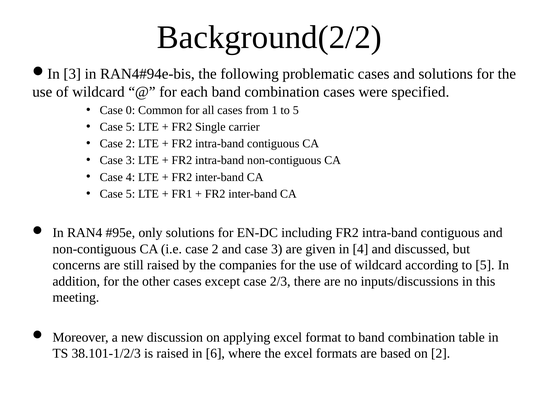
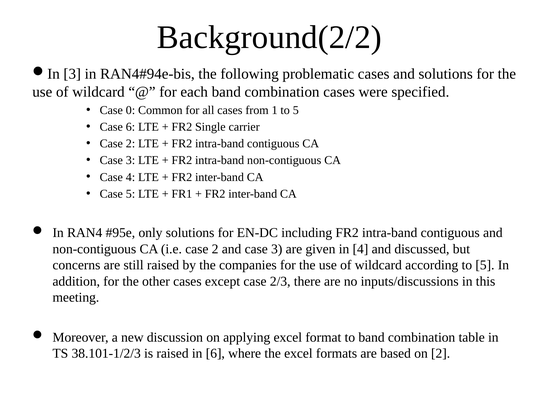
5: 5 -> 6 (130, 127)
